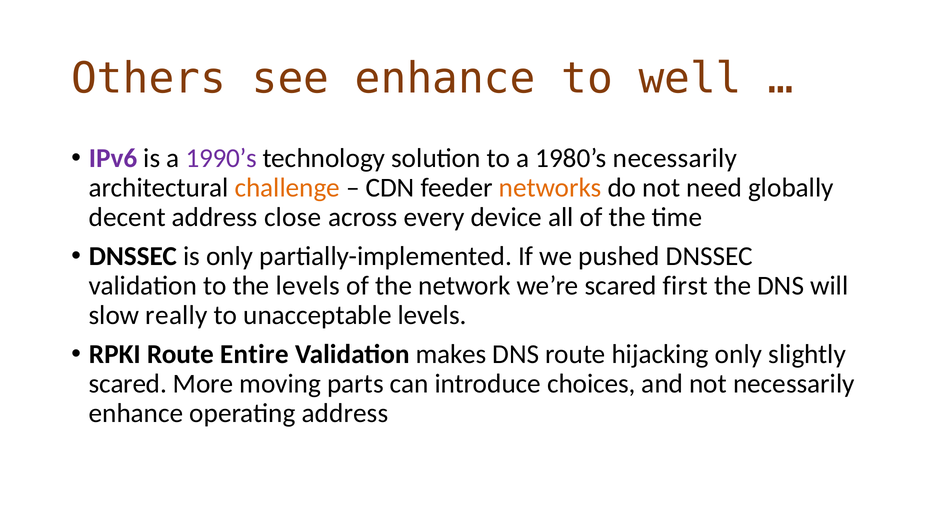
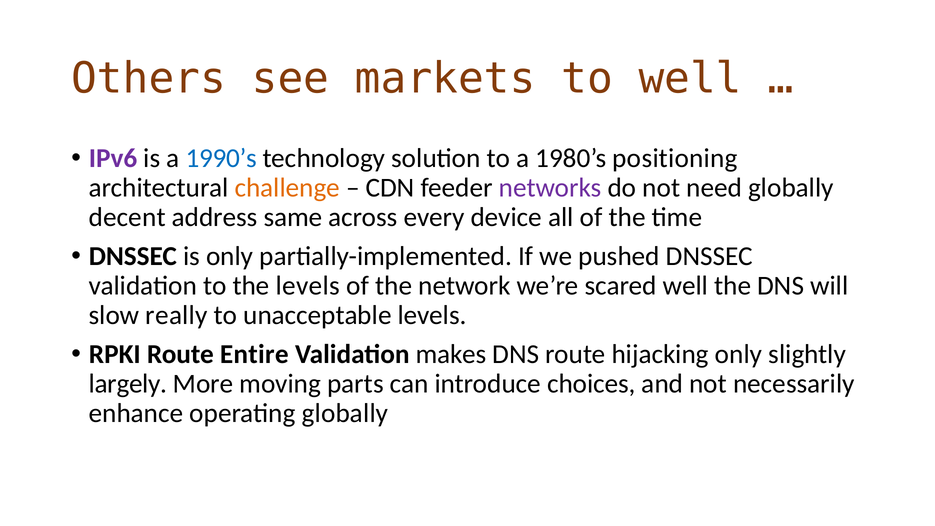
see enhance: enhance -> markets (445, 79)
1990’s colour: purple -> blue (221, 158)
1980’s necessarily: necessarily -> positioning (675, 158)
networks colour: orange -> purple (550, 188)
close: close -> same (293, 217)
scared first: first -> well (685, 286)
scared: scared -> largely (128, 384)
operating address: address -> globally (345, 413)
